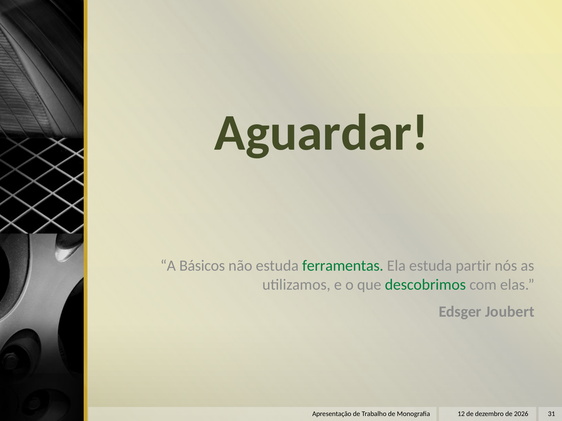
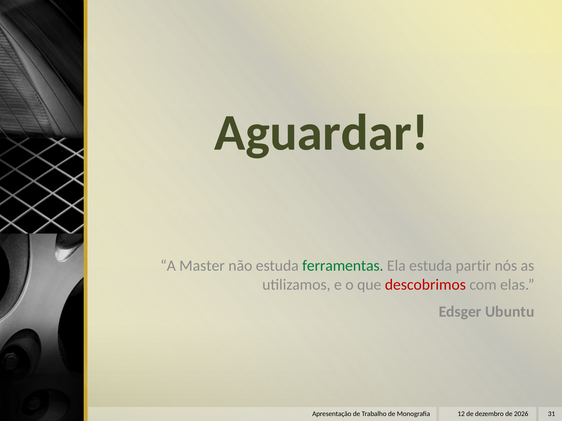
Básicos: Básicos -> Master (202, 266)
descobrimos colour: green -> red (425, 285)
Joubert: Joubert -> Ubuntu (510, 312)
